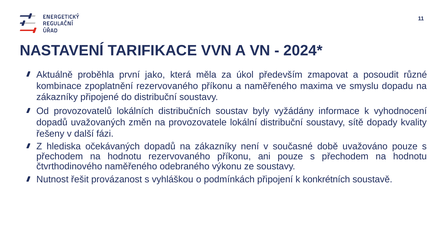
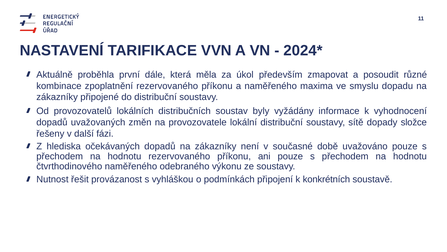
jako: jako -> dále (155, 75)
kvality: kvality -> složce (414, 122)
